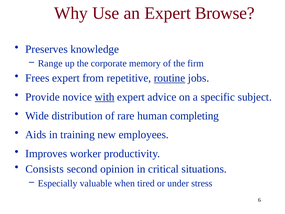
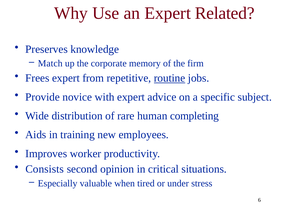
Browse: Browse -> Related (225, 13)
Range: Range -> Match (50, 63)
with underline: present -> none (105, 97)
